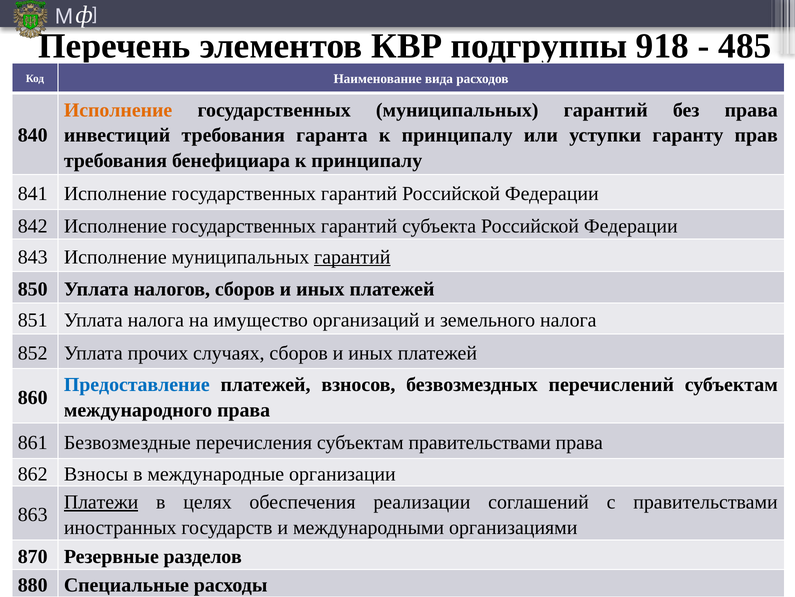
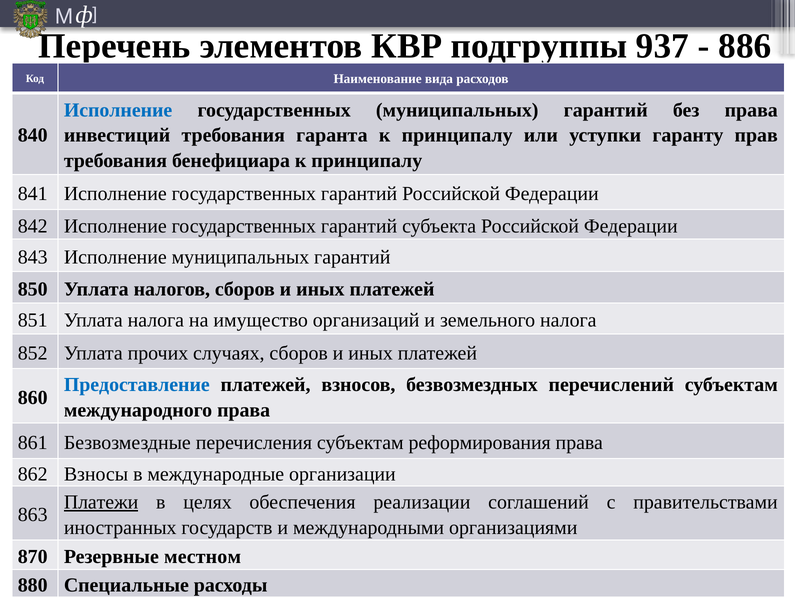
918: 918 -> 937 (662, 46)
485: 485 -> 886 (745, 46)
Исполнение colour: orange -> blue (118, 110)
гарантий underline: present -> none (352, 257)
субъектам правительствами: правительствами -> реформирования (480, 442)
разделов: разделов -> местном (203, 556)
